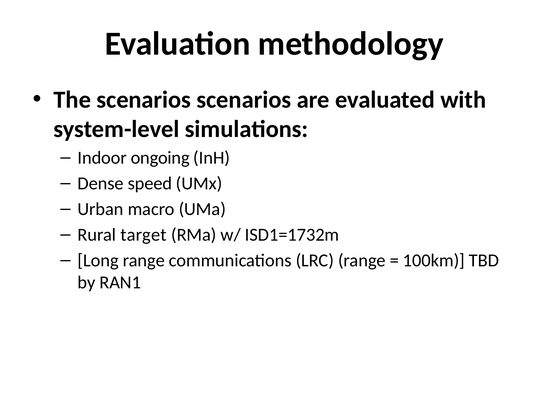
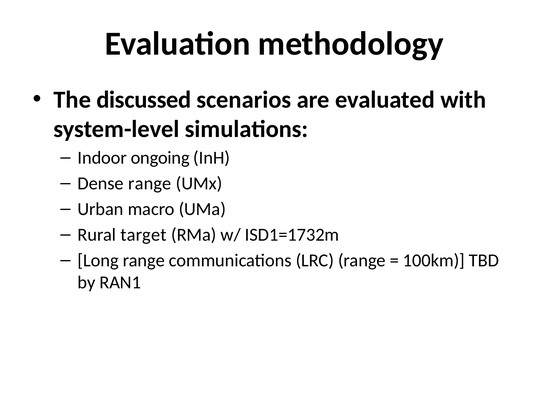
The scenarios: scenarios -> discussed (144, 100)
Dense speed: speed -> range (150, 183)
